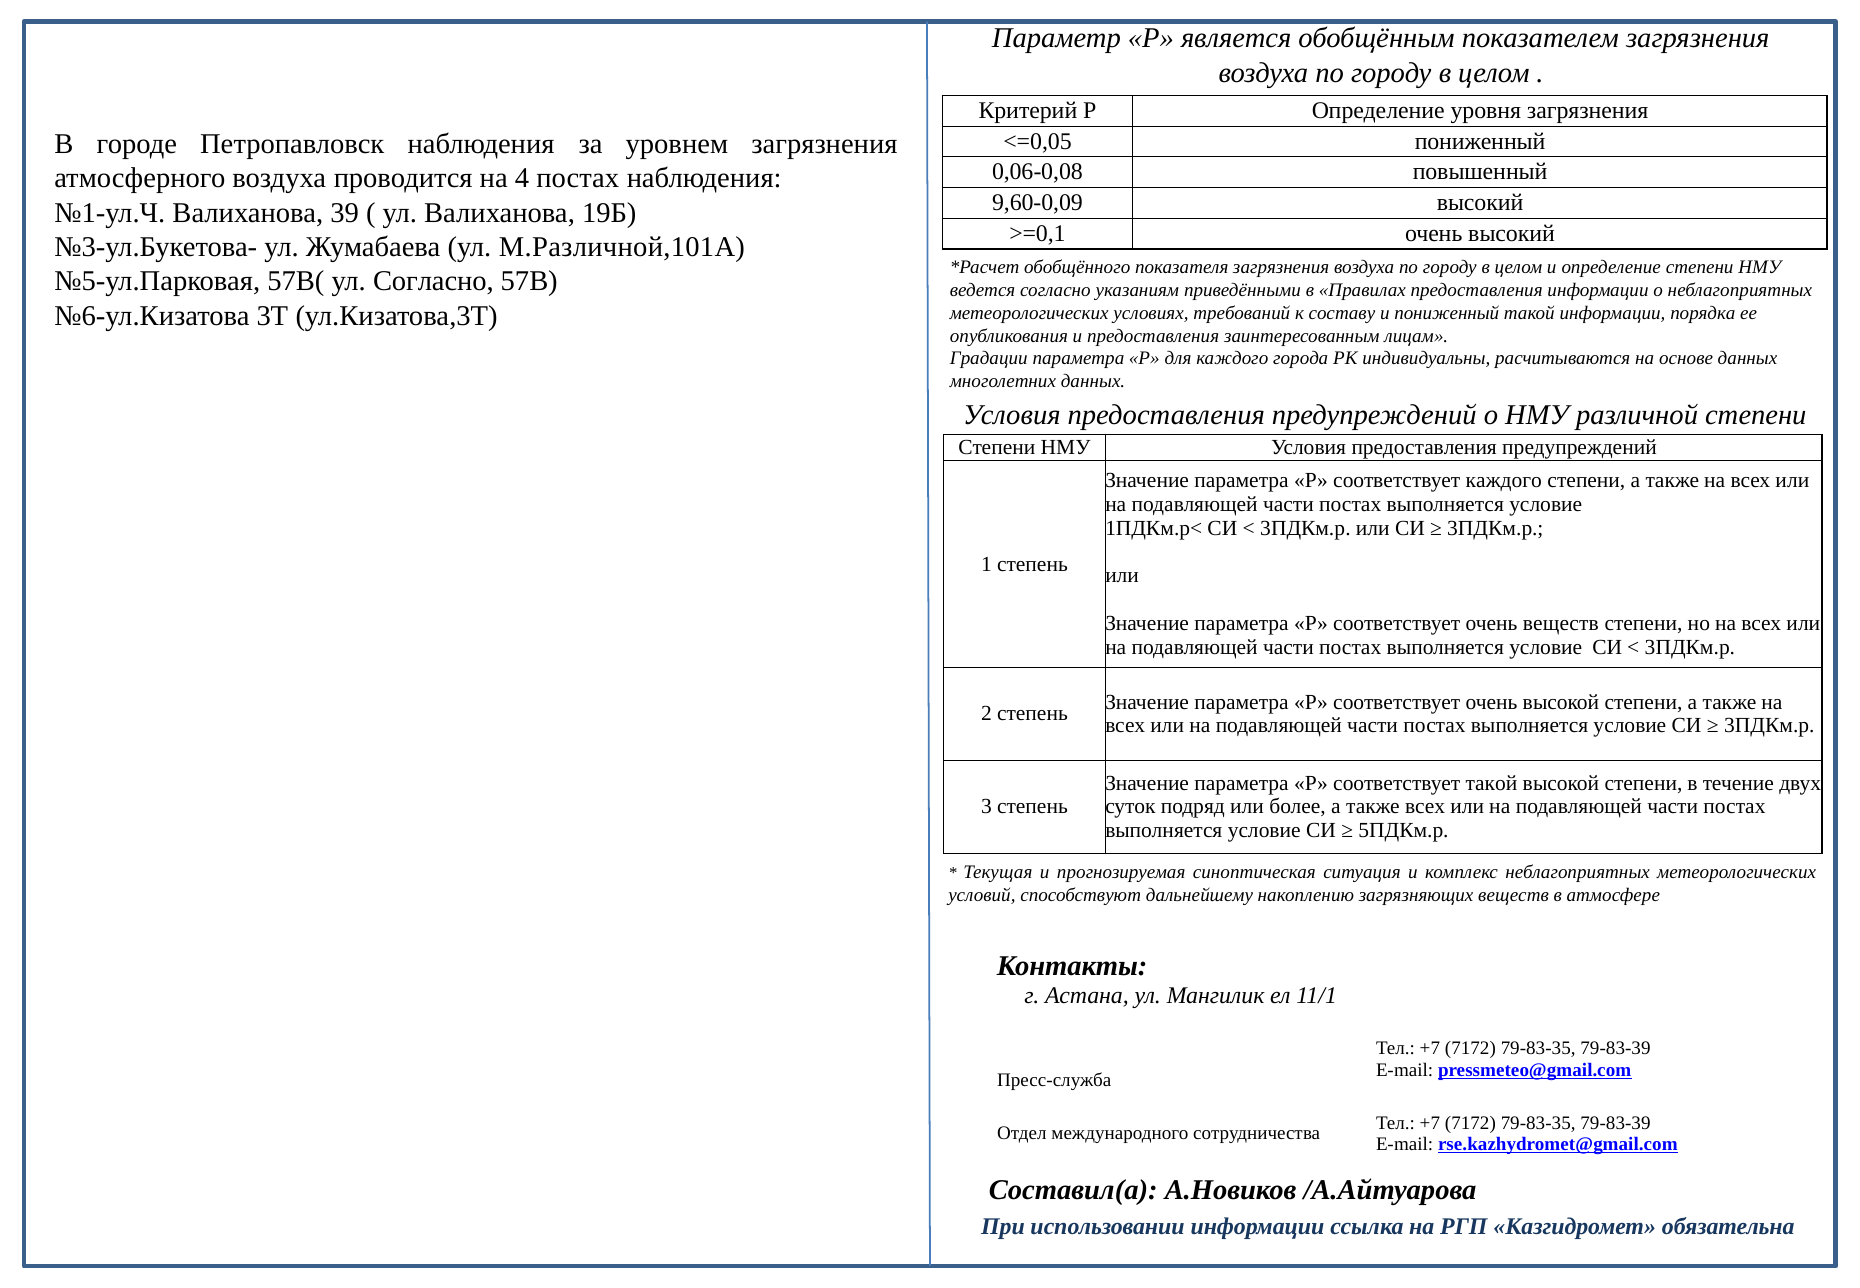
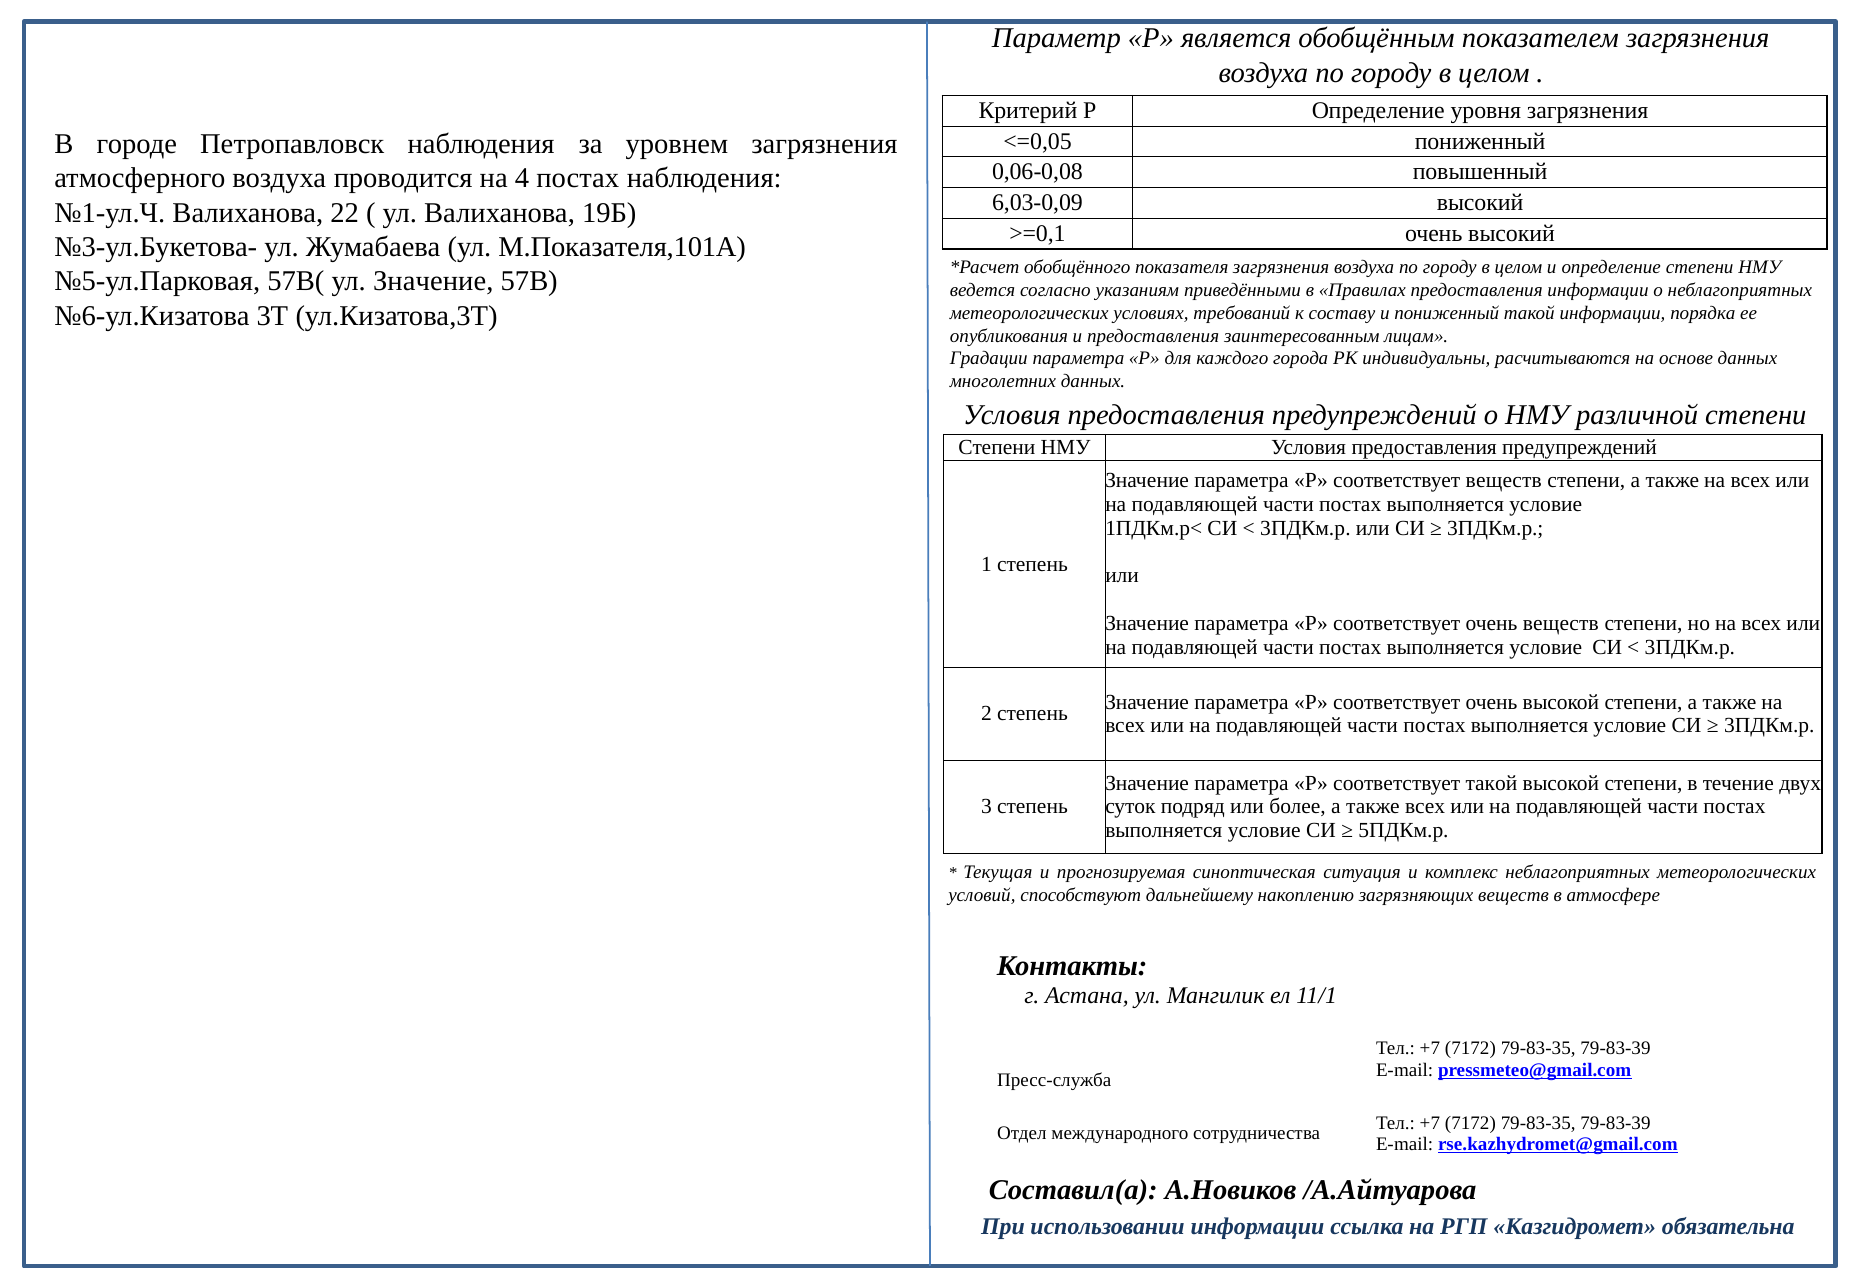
9,60-0,09: 9,60-0,09 -> 6,03-0,09 (1037, 203)
39: 39 -> 22 (345, 213)
М.Различной,101А: М.Различной,101А -> М.Показателя,101А (622, 247)
ул Согласно: Согласно -> Значение (433, 281)
соответствует каждого: каждого -> веществ (1504, 481)
